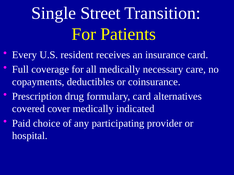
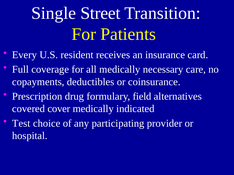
formulary card: card -> field (142, 97)
Paid: Paid -> Test (21, 124)
